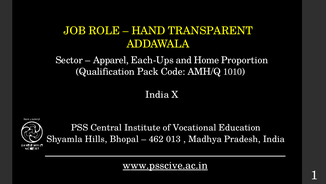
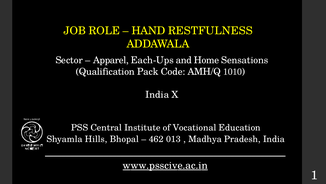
TRANSPARENT: TRANSPARENT -> RESTFULNESS (210, 31)
Proportion: Proportion -> Sensations (245, 60)
